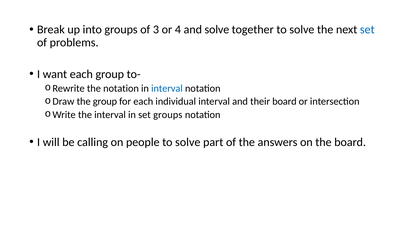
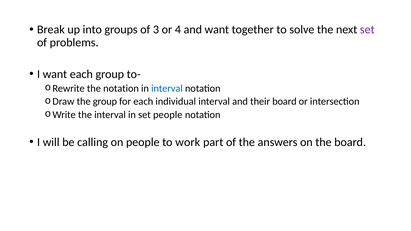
and solve: solve -> want (217, 30)
set colour: blue -> purple (367, 30)
set groups: groups -> people (168, 115)
people to solve: solve -> work (188, 142)
